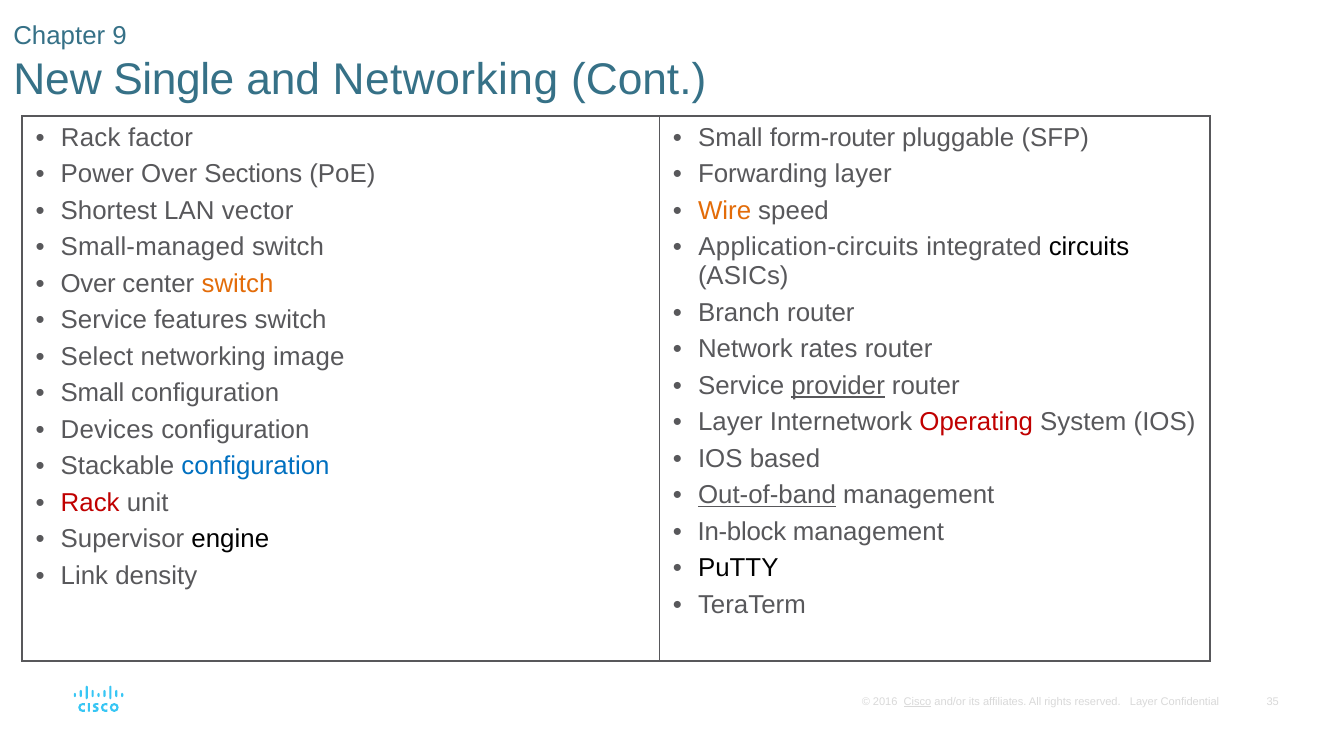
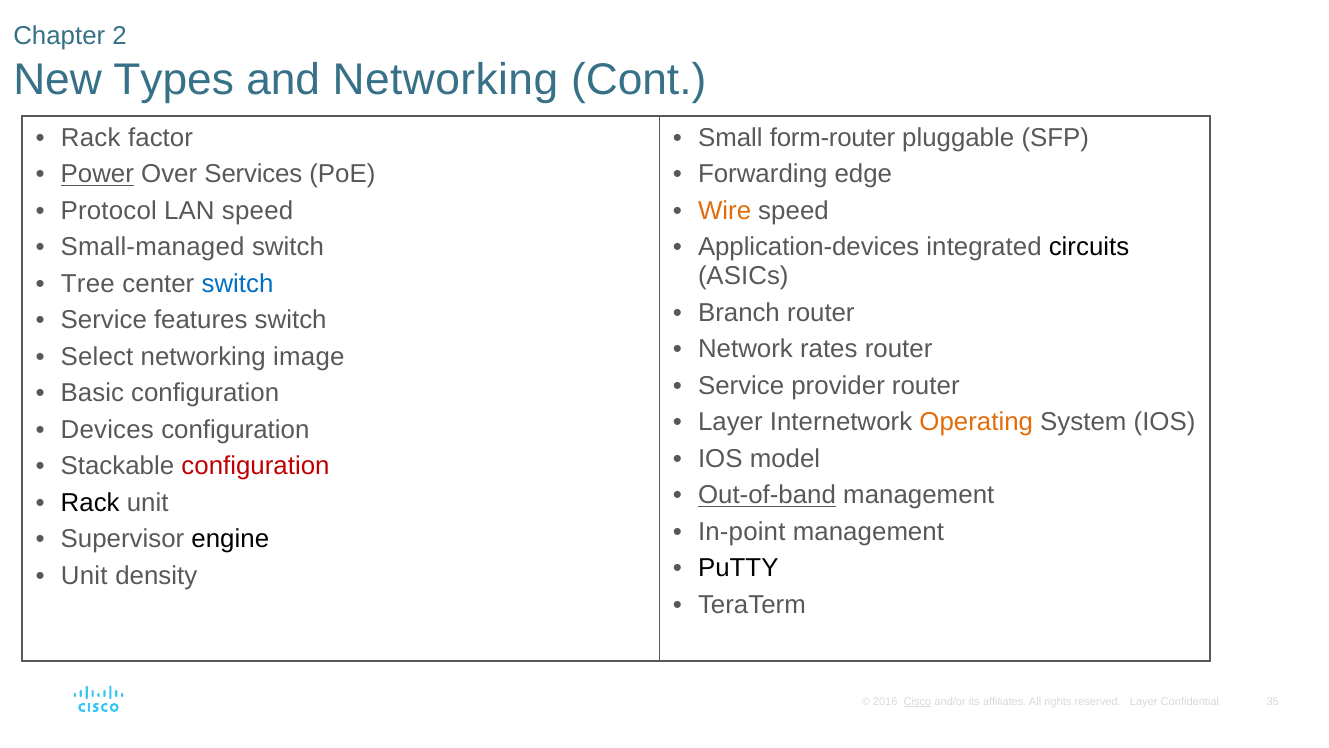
9: 9 -> 2 (120, 36)
Single: Single -> Types (174, 80)
Power underline: none -> present (97, 174)
Sections: Sections -> Services (253, 174)
Forwarding layer: layer -> edge (863, 174)
Shortest: Shortest -> Protocol (109, 211)
LAN vector: vector -> speed (258, 211)
Application-circuits: Application-circuits -> Application-devices (809, 247)
Over: Over -> Tree (88, 284)
switch colour: orange -> blue (238, 284)
provider underline: present -> none (838, 386)
Small: Small -> Basic (92, 393)
Operating colour: red -> orange (976, 422)
based: based -> model (785, 459)
configuration colour: blue -> red (256, 466)
Rack colour: red -> black (90, 502)
In-block: In-block -> In-point (742, 531)
Link: Link -> Unit (84, 575)
